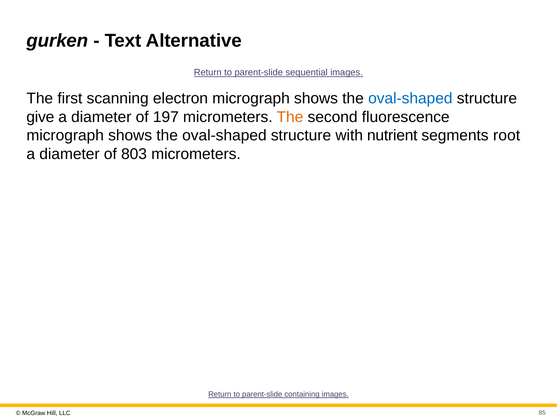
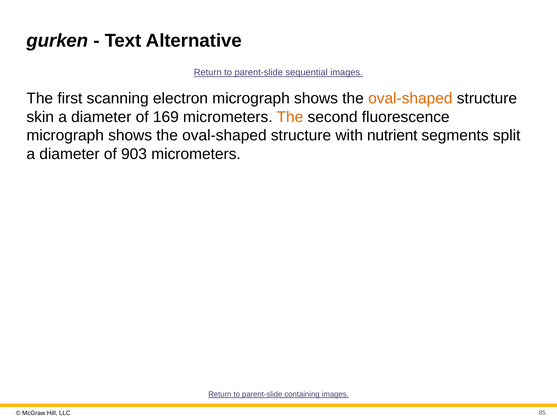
oval-shaped colour: blue -> orange (410, 98)
give: give -> skin (40, 117)
197: 197 -> 169 (166, 117)
root: root -> split (507, 135)
803: 803 -> 903 (134, 154)
